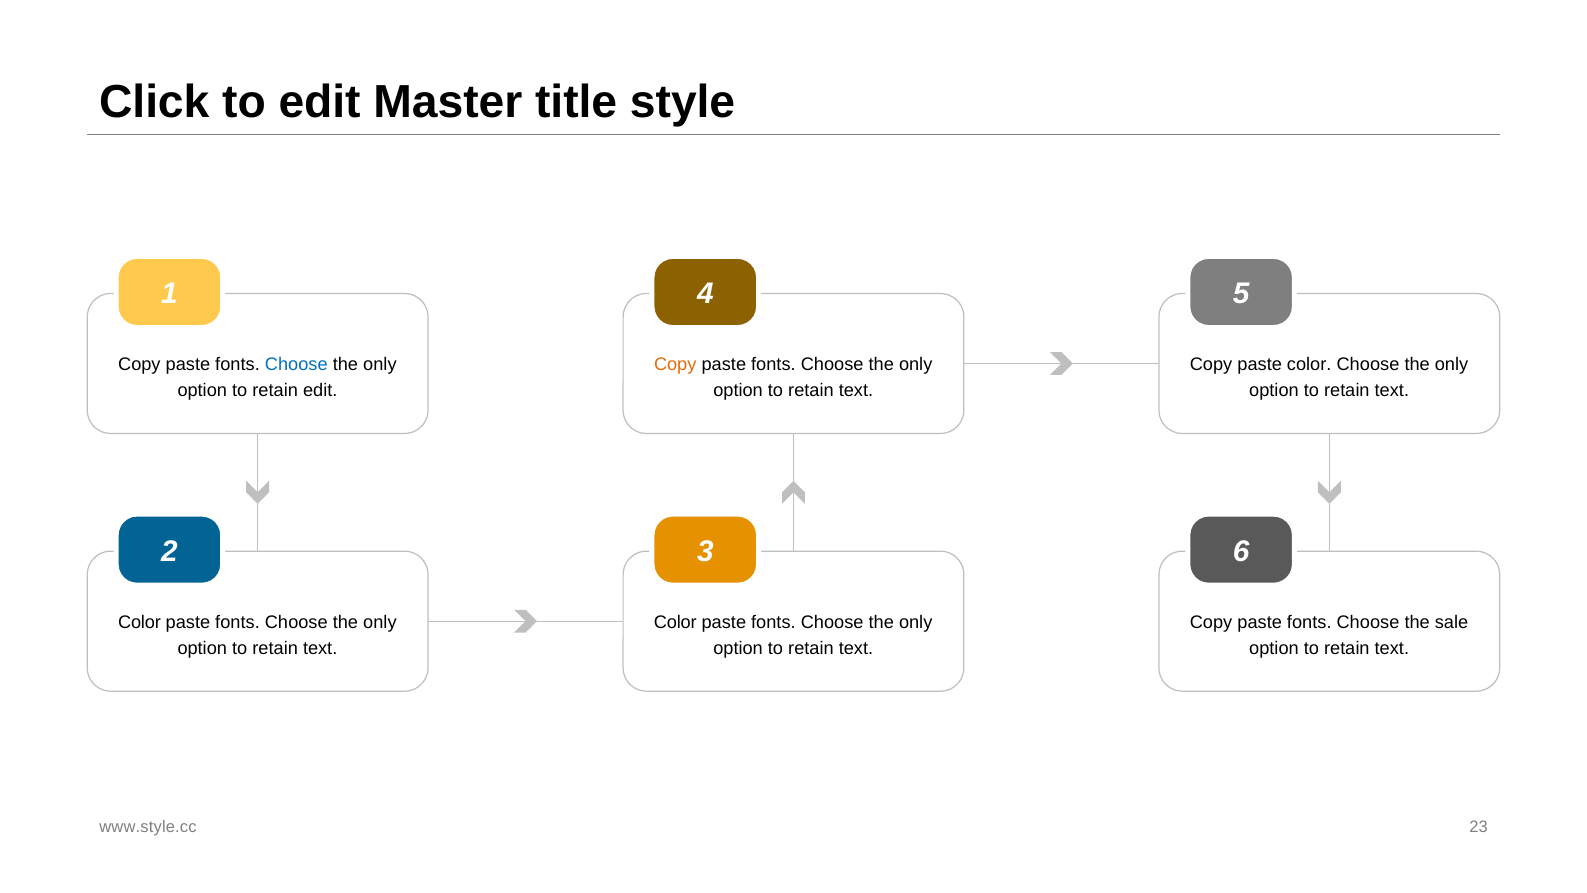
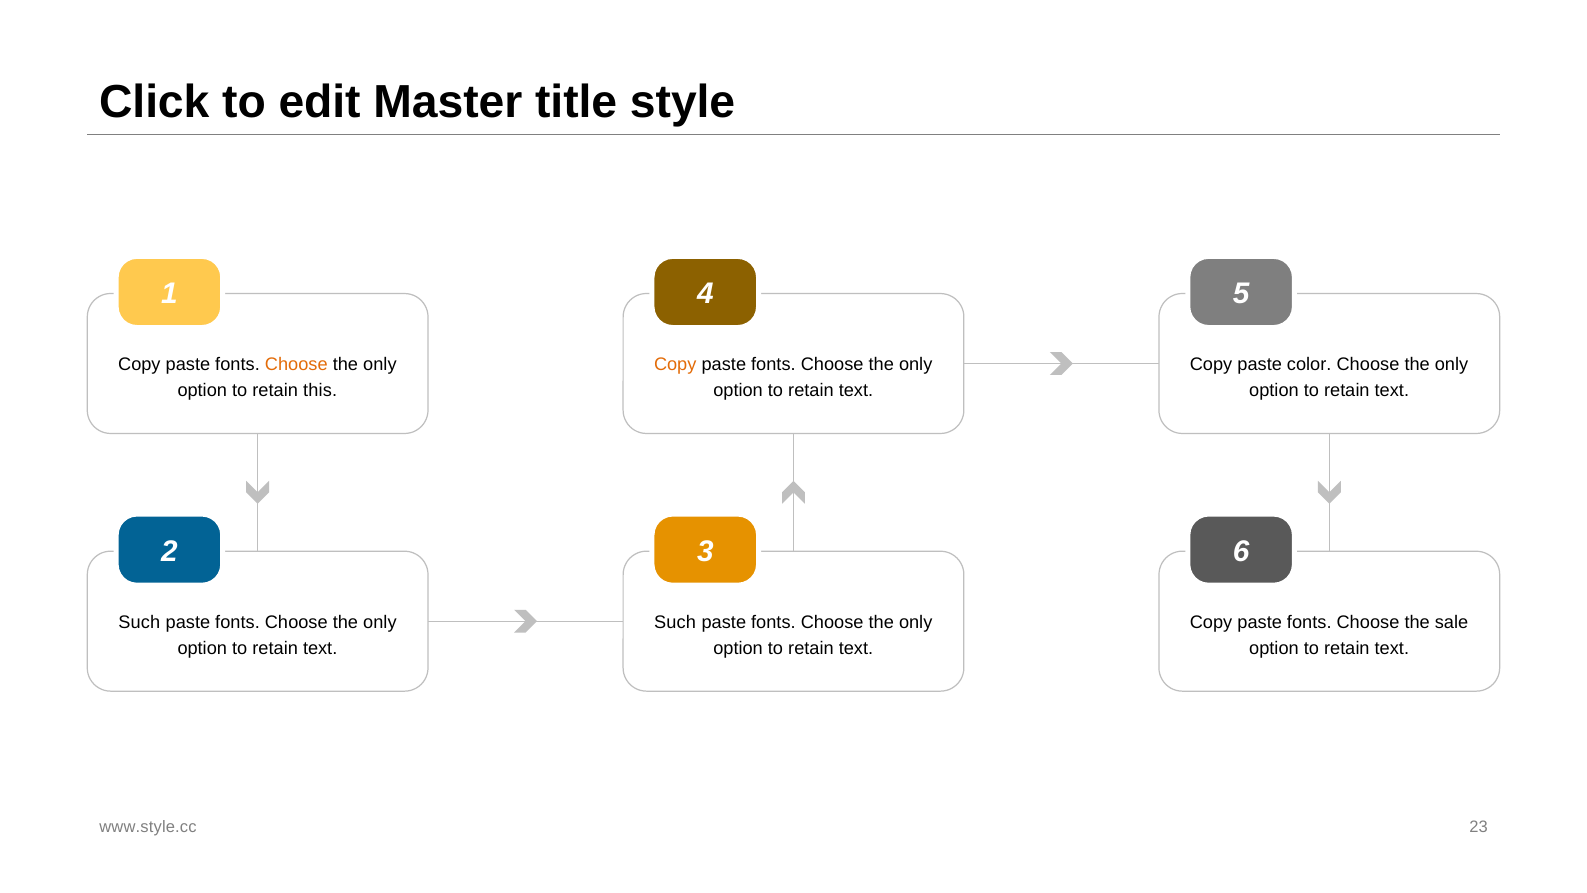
Choose colour: blue -> orange (296, 365)
retain edit: edit -> this (320, 391)
Color: Color -> Such (139, 622)
Color: Color -> Such (675, 622)
